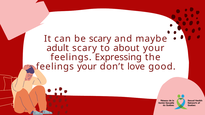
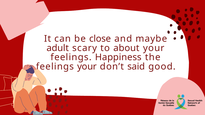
be scary: scary -> close (100, 39)
Expressing: Expressing -> Happiness (118, 57)
love: love -> said (136, 67)
